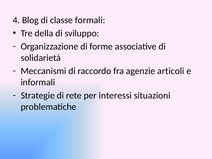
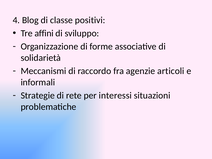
formali: formali -> positivi (90, 20)
della: della -> affini (44, 33)
